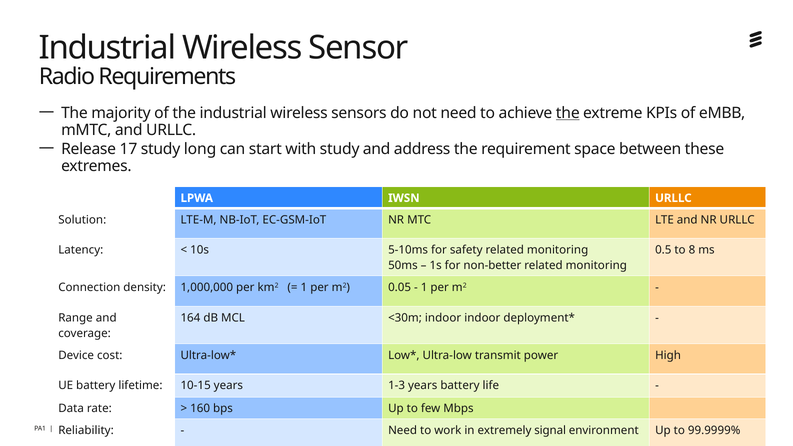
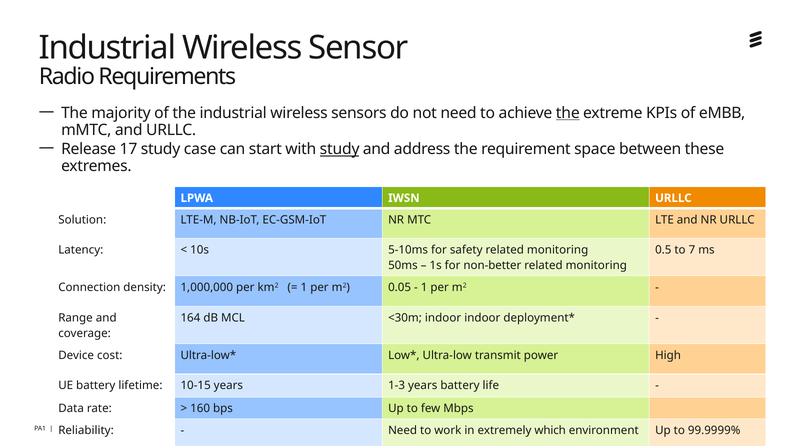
long: long -> case (200, 149)
study underline: none -> present (340, 149)
8: 8 -> 7 (692, 250)
signal: signal -> which (550, 430)
